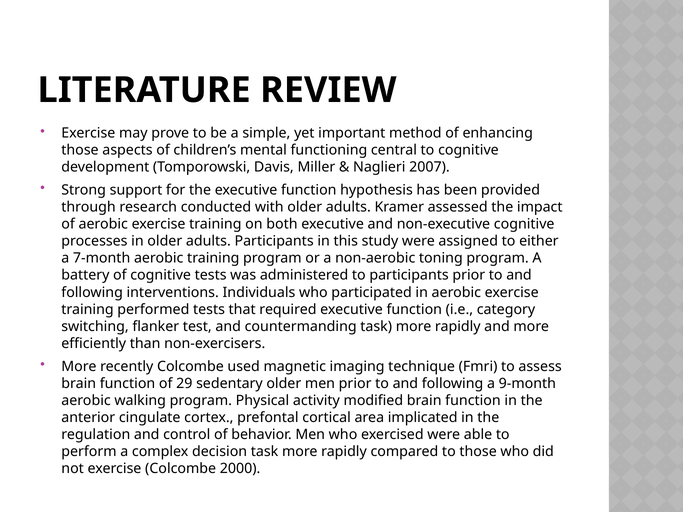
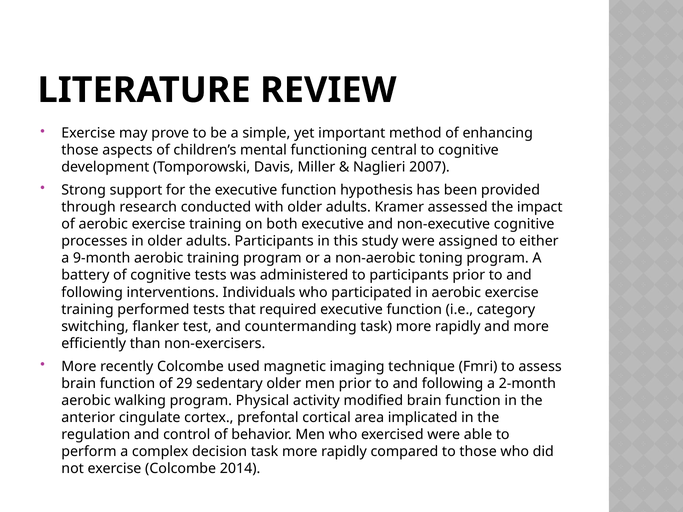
7-month: 7-month -> 9-month (102, 258)
9-month: 9-month -> 2-month (527, 384)
2000: 2000 -> 2014 (240, 469)
